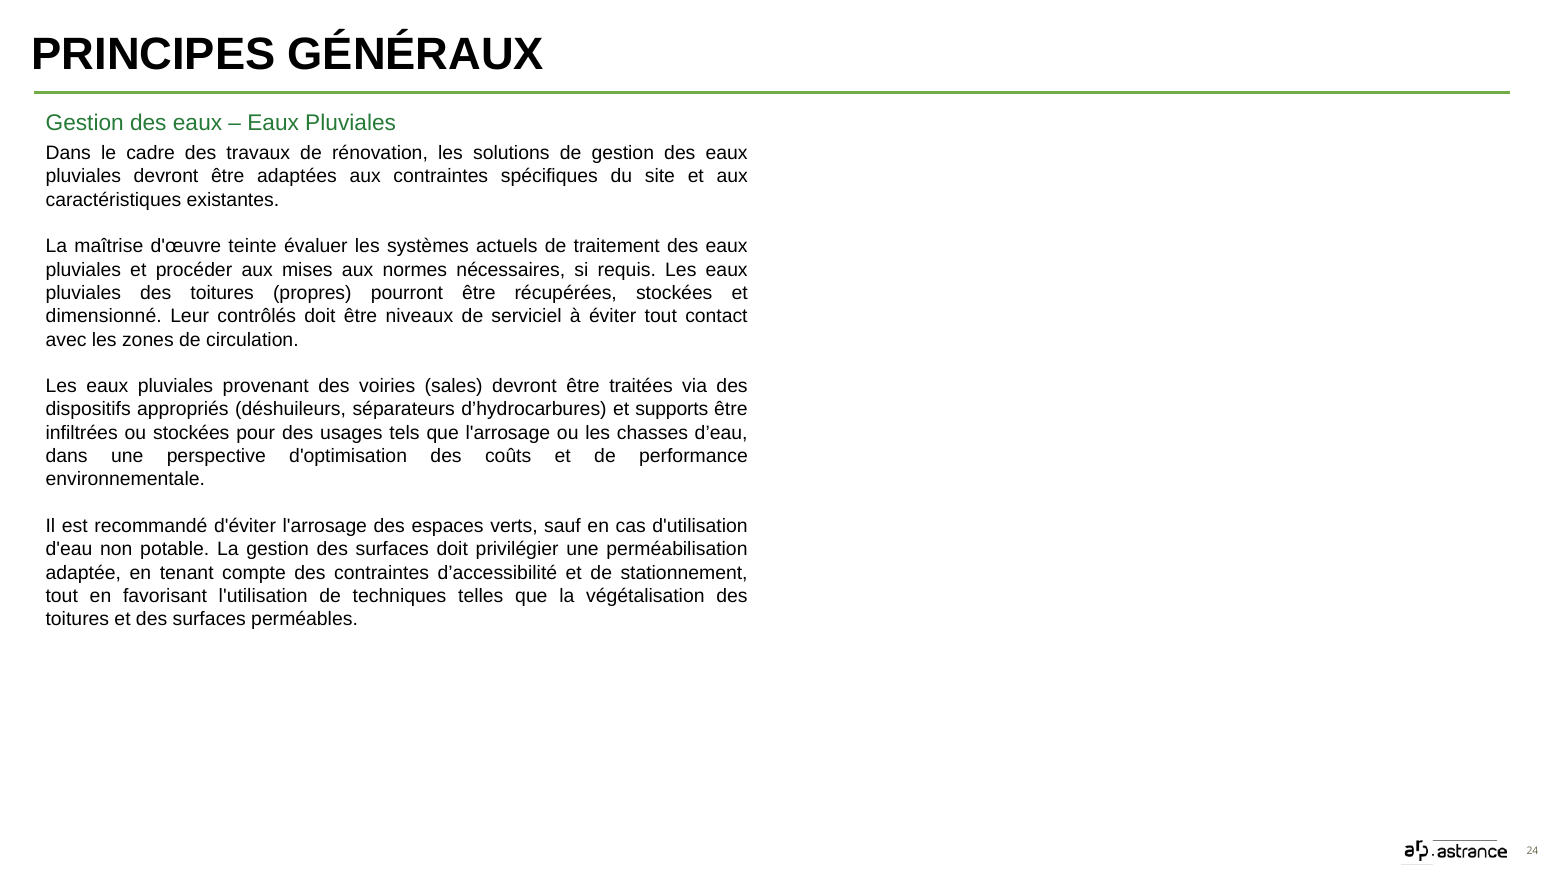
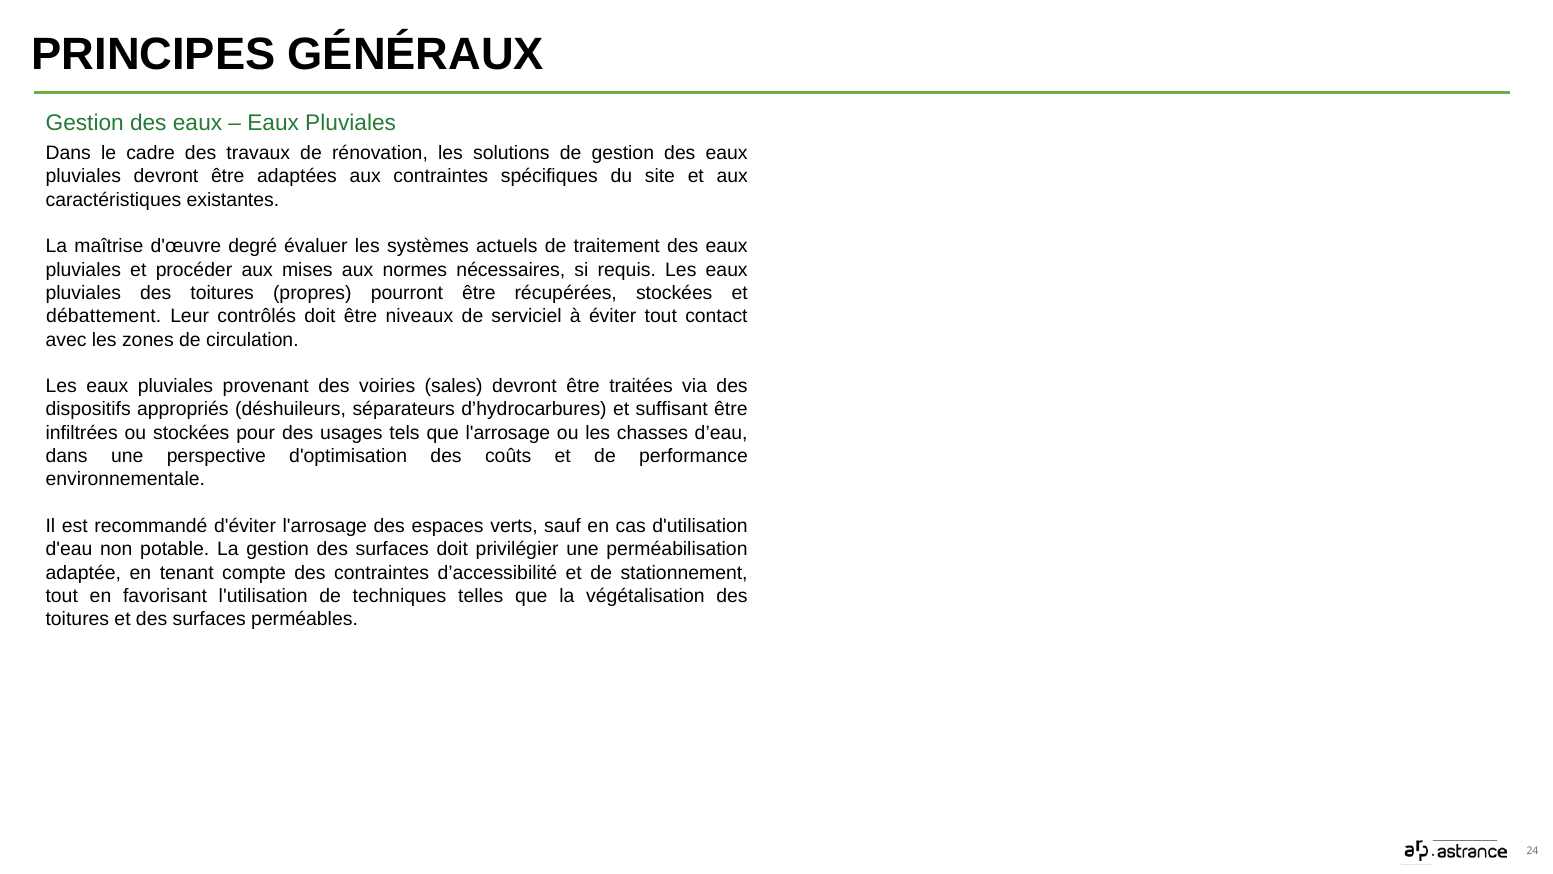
teinte: teinte -> degré (253, 246)
dimensionné: dimensionné -> débattement (104, 316)
supports: supports -> suffisant (672, 409)
